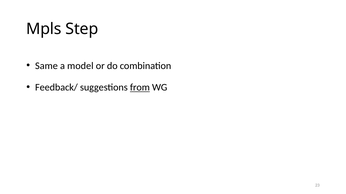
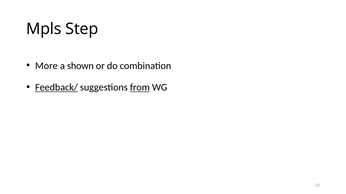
Same: Same -> More (46, 66)
model: model -> shown (80, 66)
Feedback/ underline: none -> present (56, 88)
